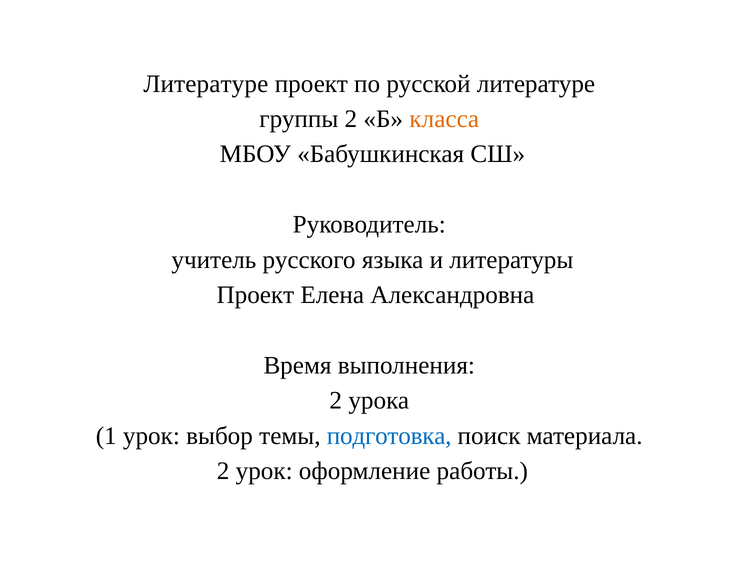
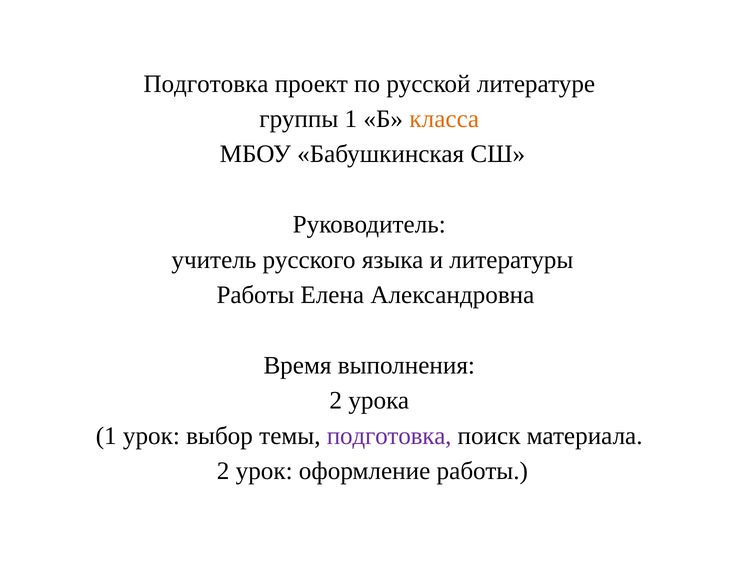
Литературе: Литературе -> Подготовка (206, 84)
группы 2: 2 -> 1 (351, 119)
Проект: Проект -> Работы (255, 295)
подготовка colour: blue -> purple (389, 436)
